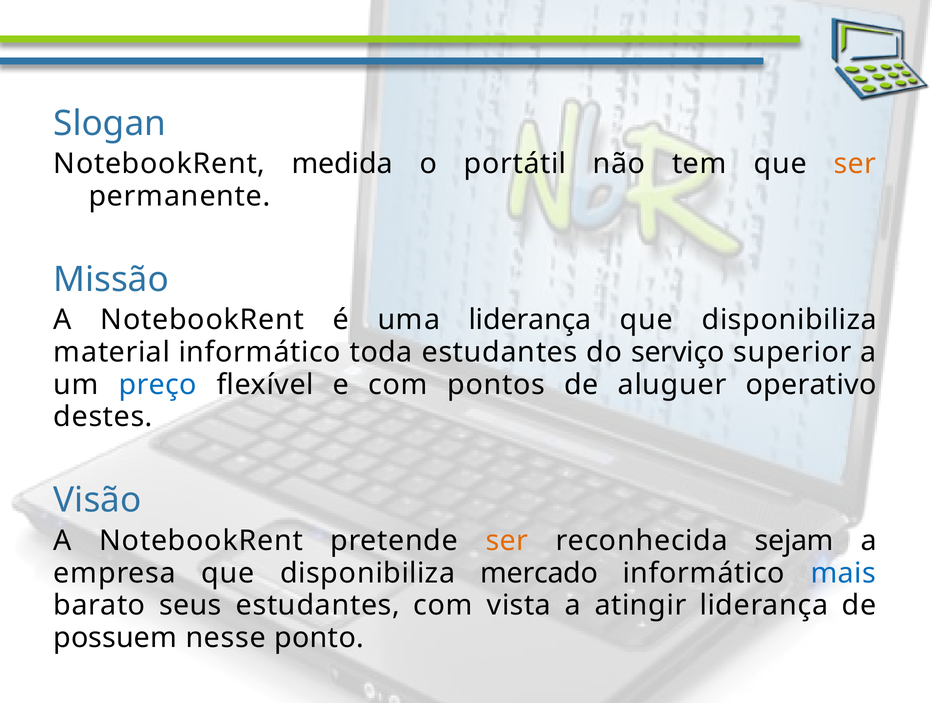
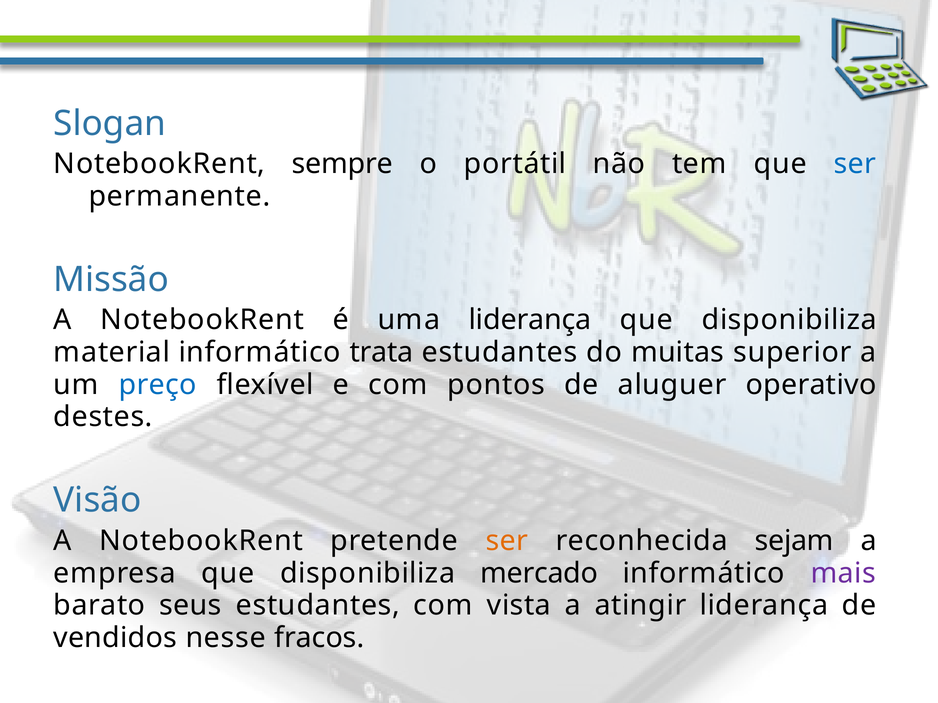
medida: medida -> sempre (342, 164)
ser colour: orange -> blue (855, 164)
toda: toda -> trata (381, 353)
serviço: serviço -> muitas (678, 353)
mais colour: blue -> purple (843, 574)
possuem: possuem -> vendidos (115, 638)
ponto: ponto -> fracos (319, 638)
